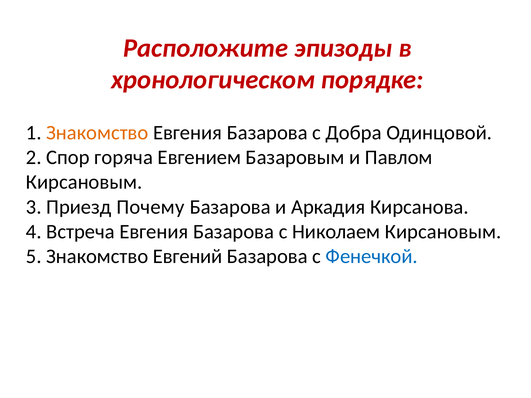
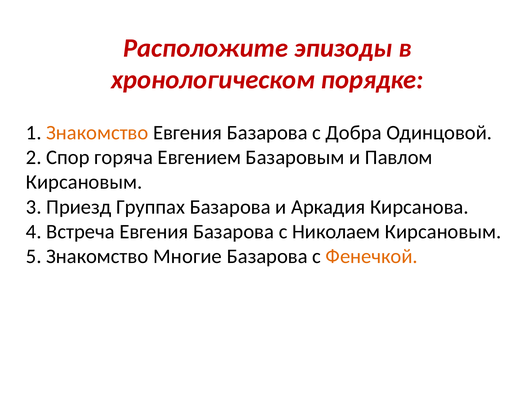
Почему: Почему -> Группах (151, 207)
Евгений: Евгений -> Многие (187, 257)
Фенечкой colour: blue -> orange (372, 257)
